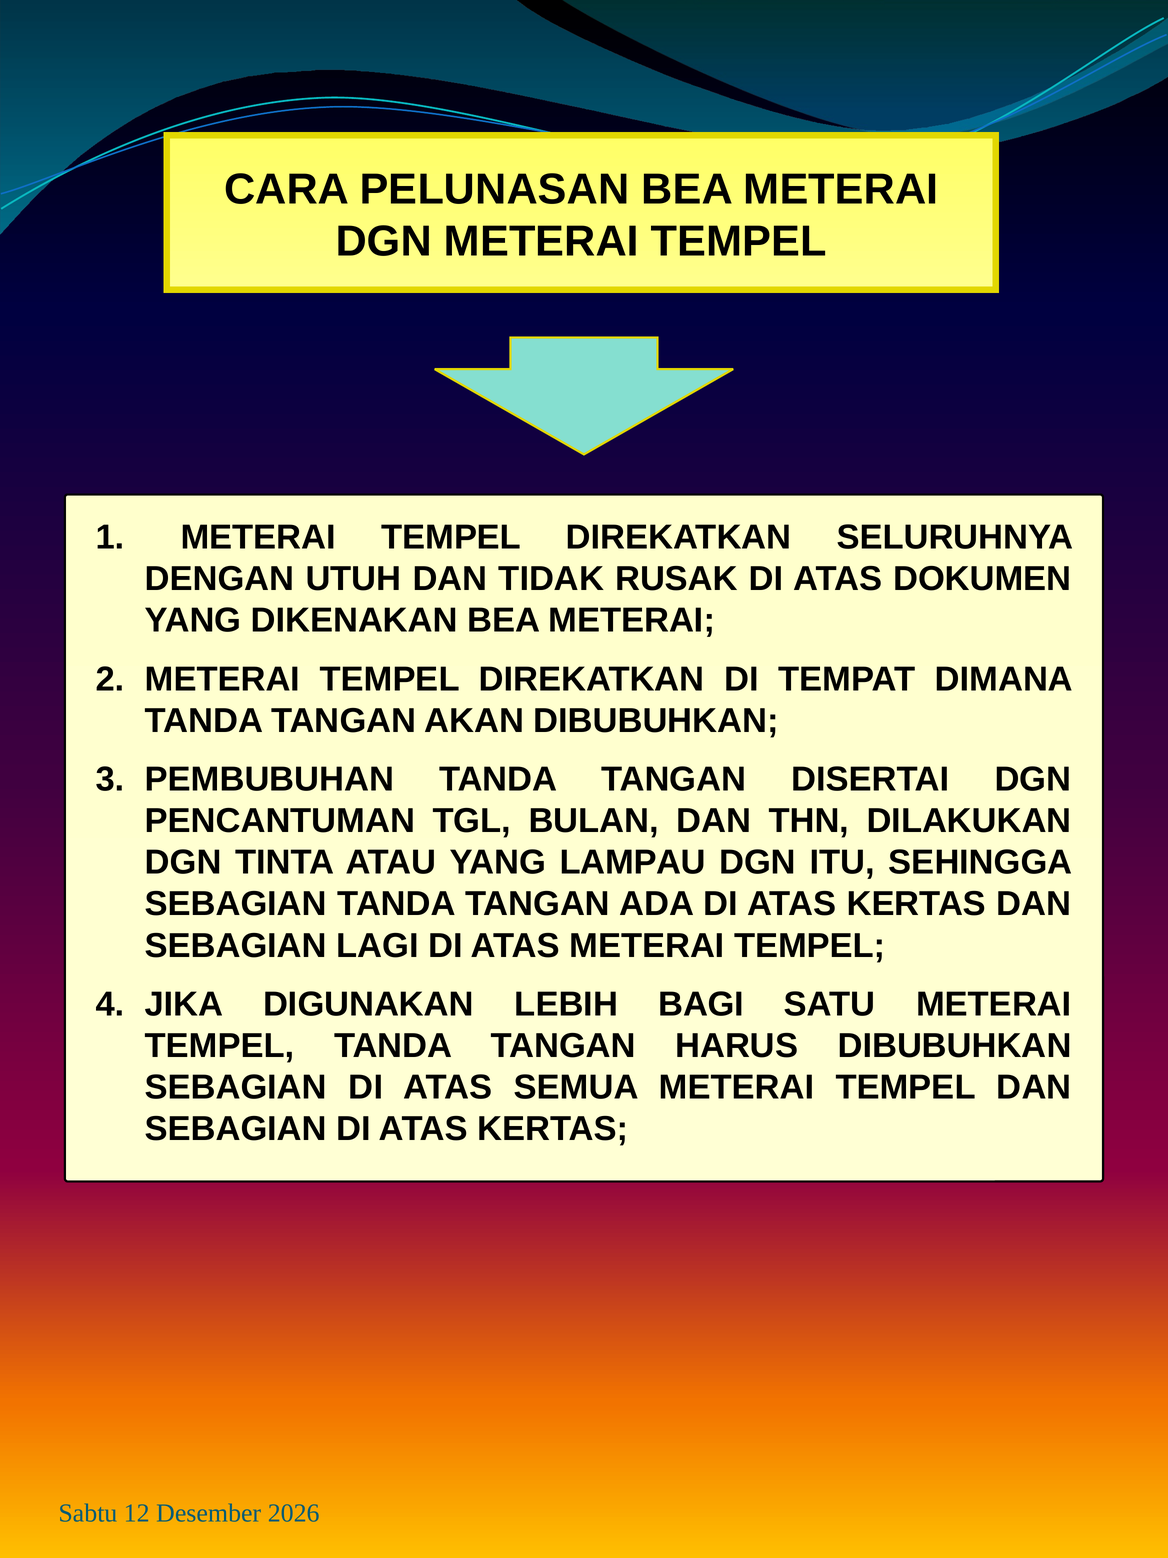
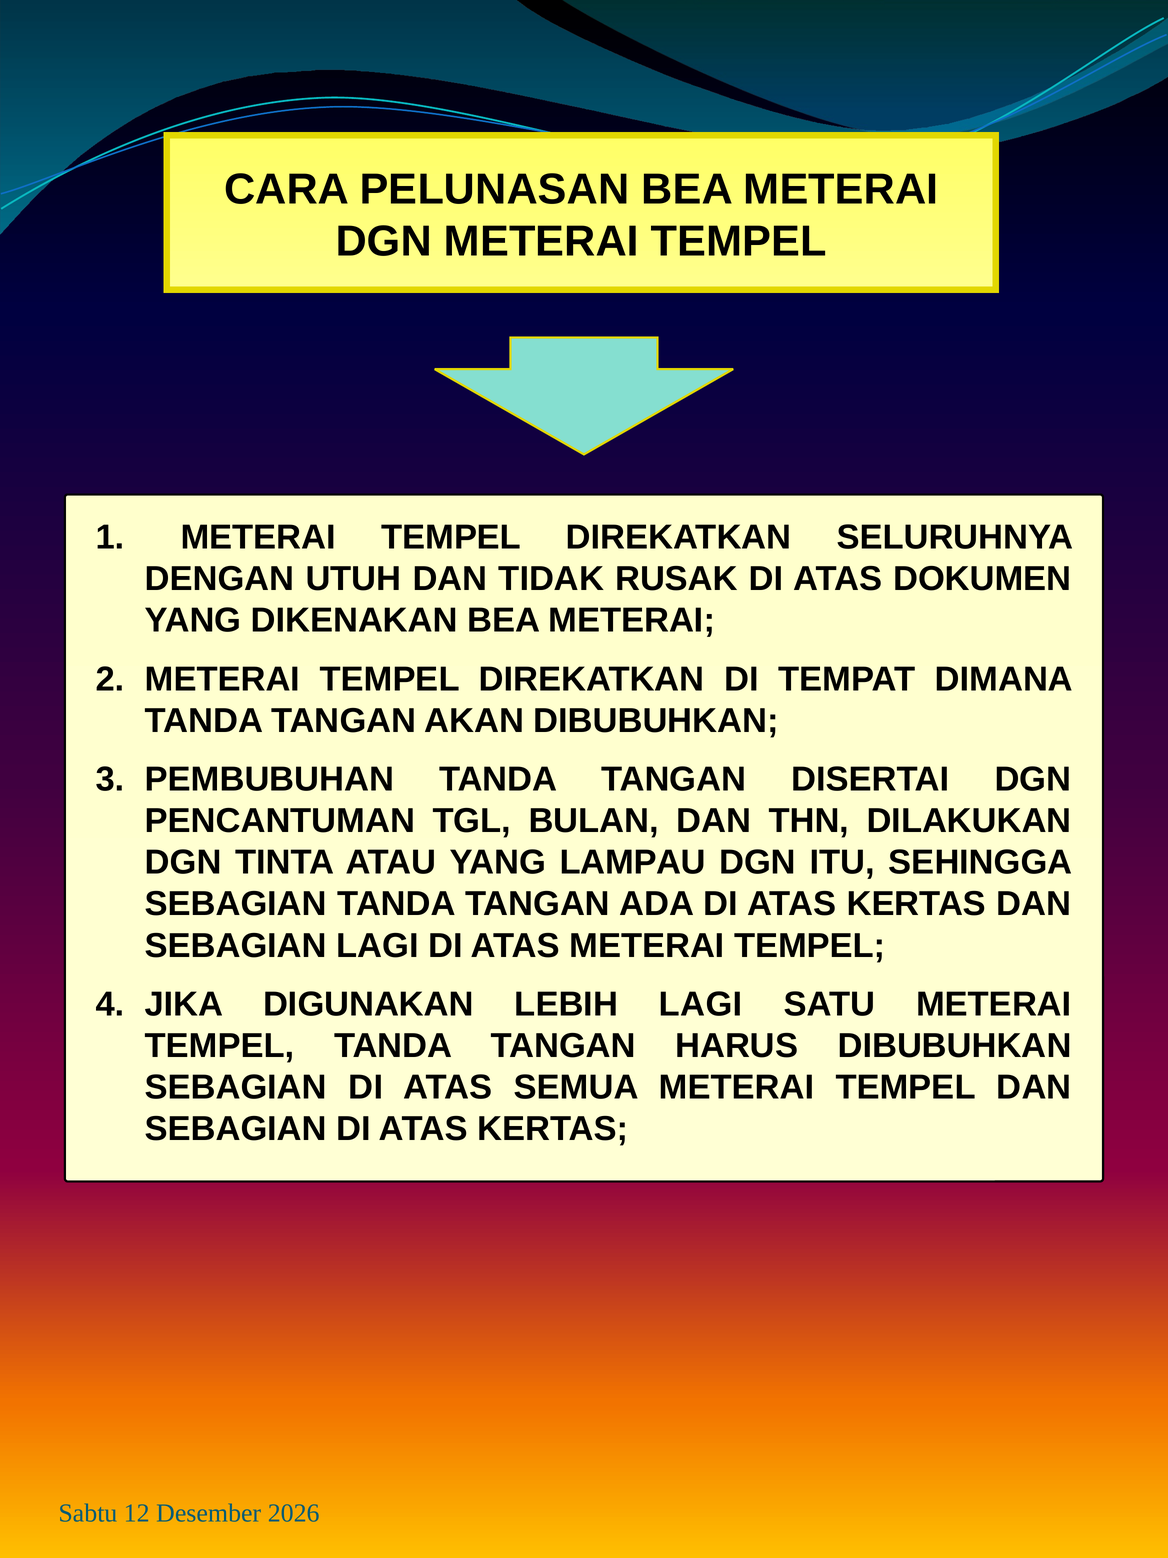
LEBIH BAGI: BAGI -> LAGI (701, 1004)
